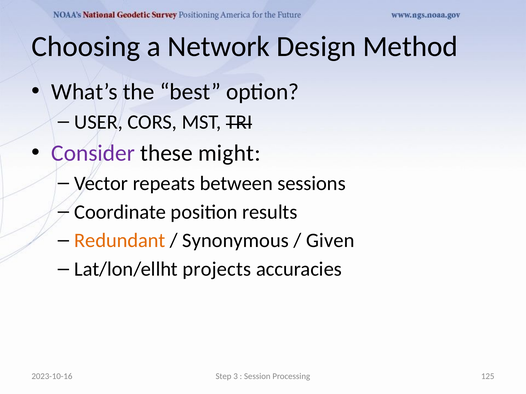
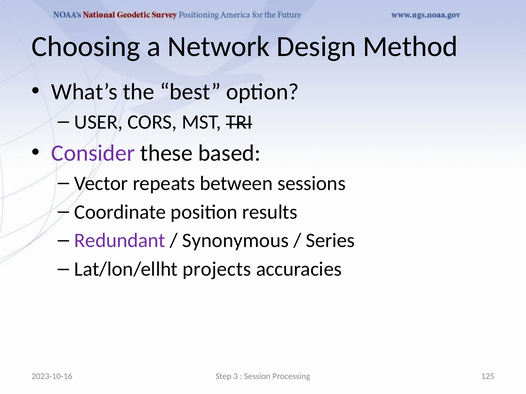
might: might -> based (229, 153)
Redundant colour: orange -> purple (120, 241)
Given: Given -> Series (330, 241)
